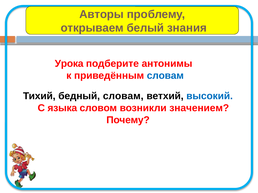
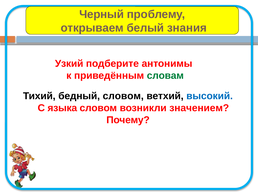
Авторы: Авторы -> Черный (102, 14)
Урока: Урока -> Узкий (69, 64)
словам colour: blue -> green (165, 76)
бедный словам: словам -> словом (123, 96)
